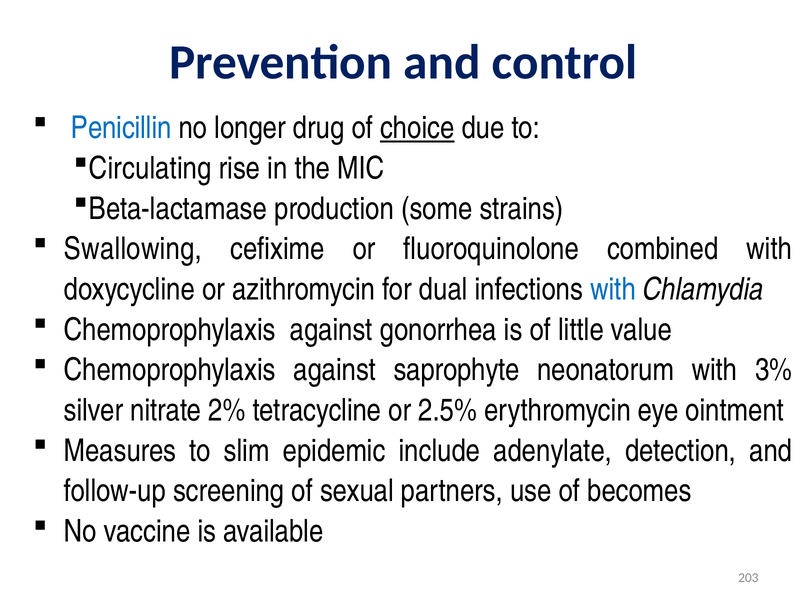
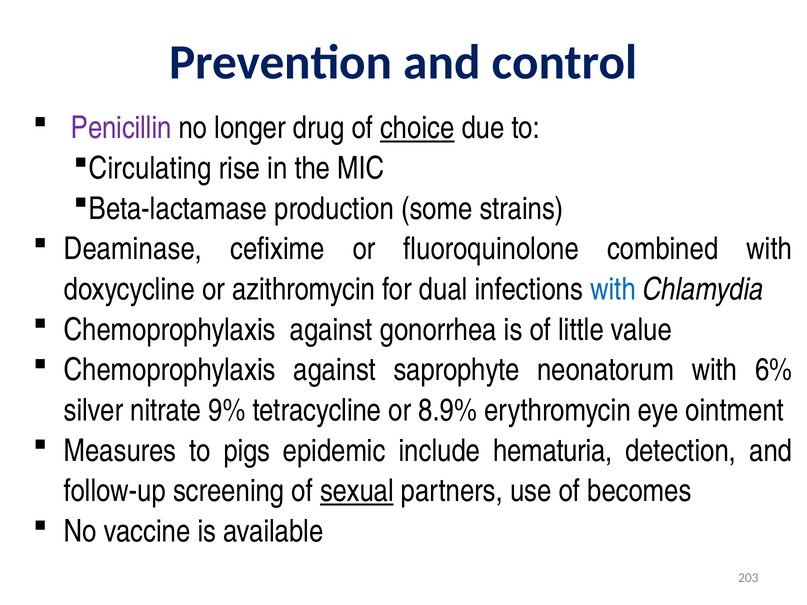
Penicillin colour: blue -> purple (121, 128)
Swallowing: Swallowing -> Deaminase (133, 249)
3%: 3% -> 6% (774, 370)
2%: 2% -> 9% (227, 411)
2.5%: 2.5% -> 8.9% (448, 411)
slim: slim -> pigs (247, 451)
adenylate: adenylate -> hematuria (553, 451)
sexual underline: none -> present (357, 491)
